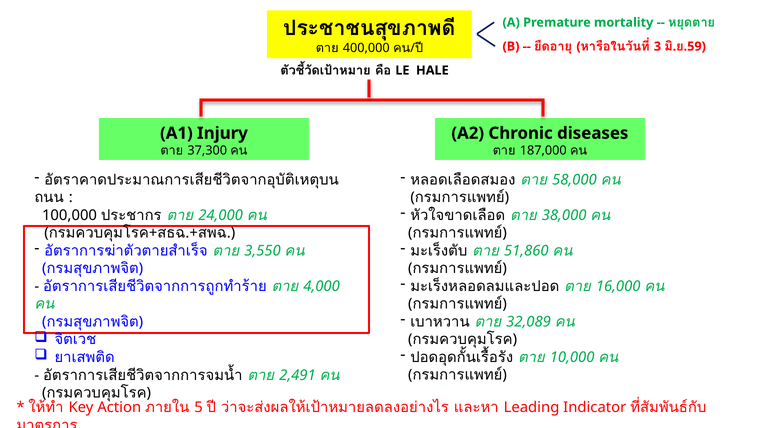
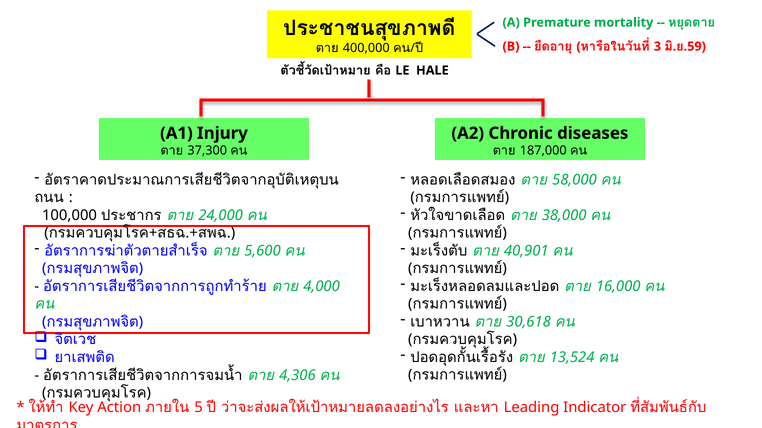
3,550: 3,550 -> 5,600 (262, 251)
51,860: 51,860 -> 40,901 (526, 251)
32,089: 32,089 -> 30,618 (529, 322)
10,000: 10,000 -> 13,524 (572, 358)
2,491: 2,491 -> 4,306 (297, 376)
